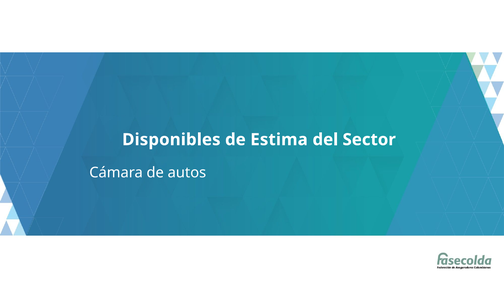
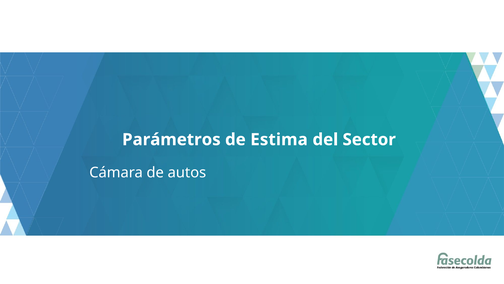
Disponibles: Disponibles -> Parámetros (171, 139)
